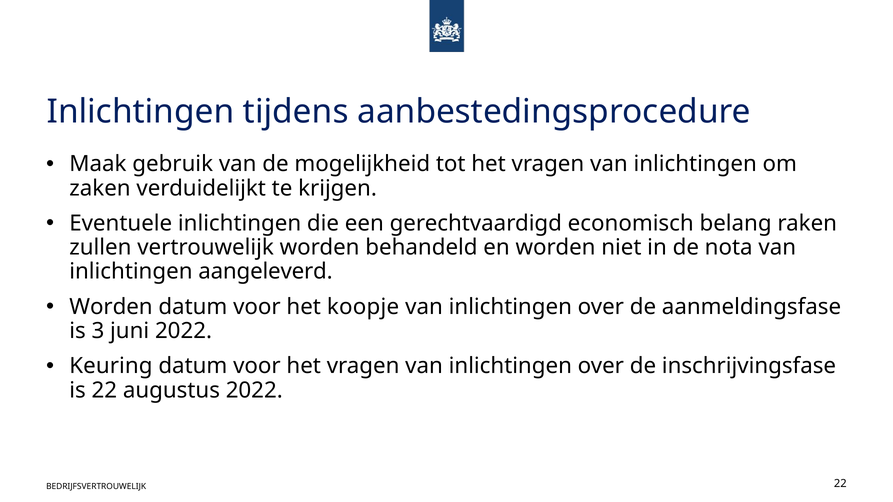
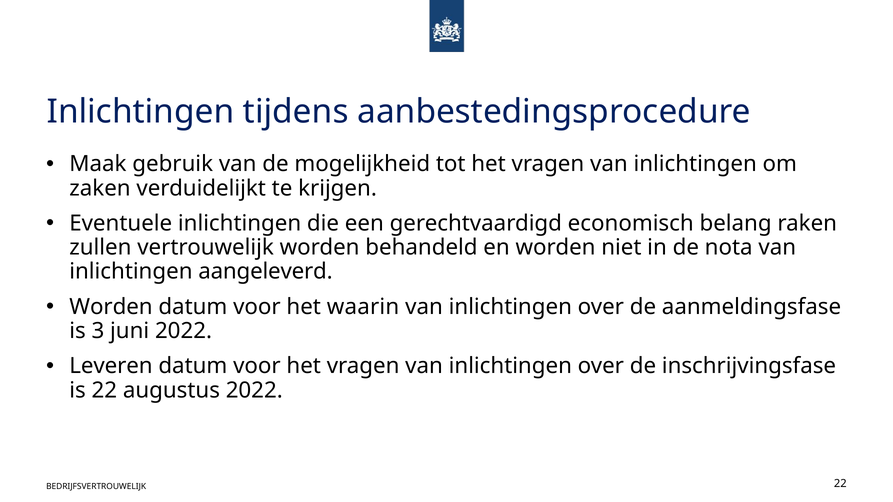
koopje: koopje -> waarin (363, 307)
Keuring: Keuring -> Leveren (111, 366)
